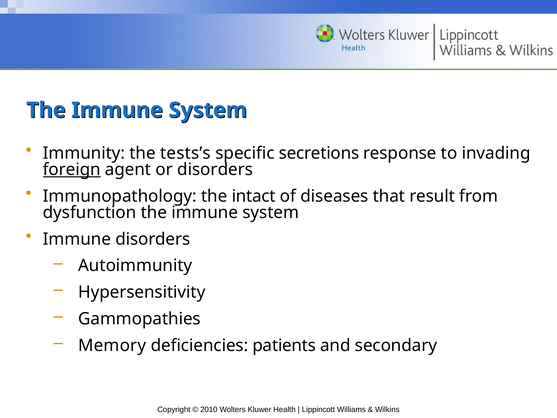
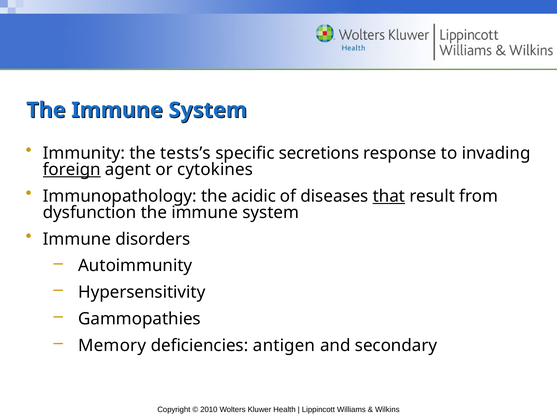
or disorders: disorders -> cytokines (215, 170)
intact: intact -> acidic (254, 196)
that underline: none -> present (389, 196)
patients: patients -> antigen (284, 345)
